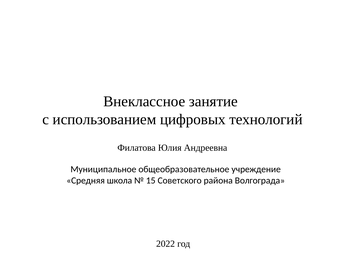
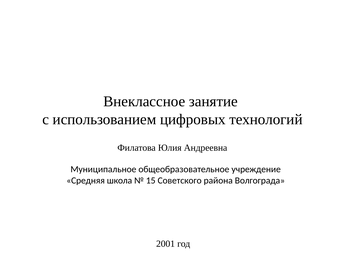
2022: 2022 -> 2001 (166, 244)
